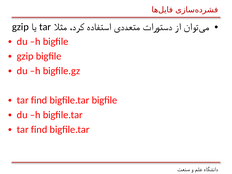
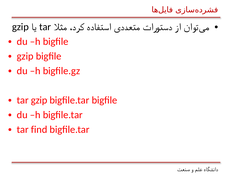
find: find -> gzip (39, 100)
